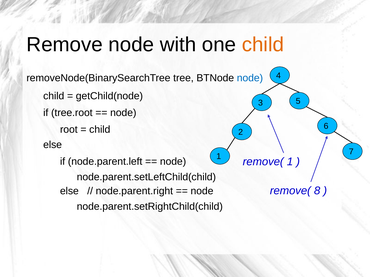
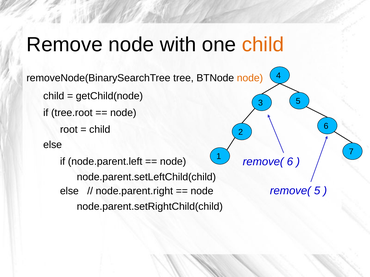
node colour: blue -> orange (250, 78)
remove( 1: 1 -> 6 (290, 162)
remove( 8: 8 -> 5 (317, 191)
